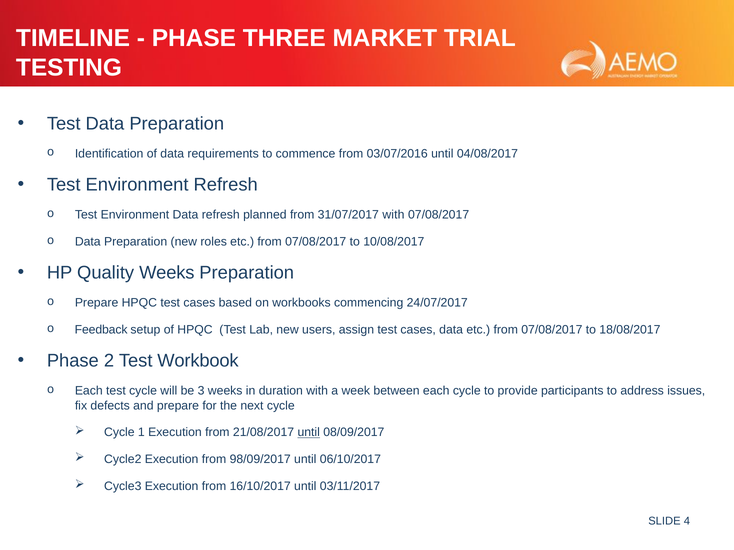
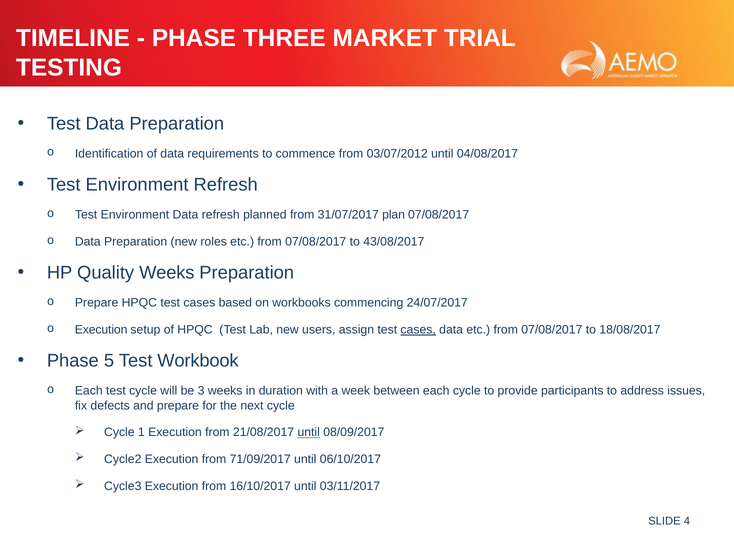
03/07/2016: 03/07/2016 -> 03/07/2012 (397, 154)
31/07/2017 with: with -> plan (394, 215)
10/08/2017: 10/08/2017 -> 43/08/2017 (394, 242)
Feedback: Feedback -> Execution (101, 330)
cases underline: none -> present (418, 330)
2: 2 -> 5 (109, 361)
98/09/2017: 98/09/2017 -> 71/09/2017 (260, 460)
